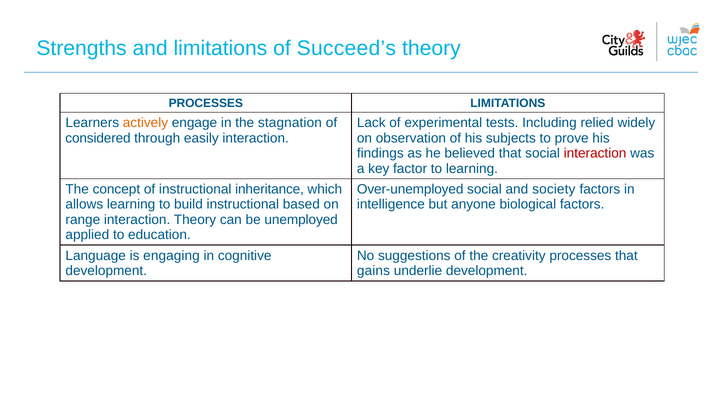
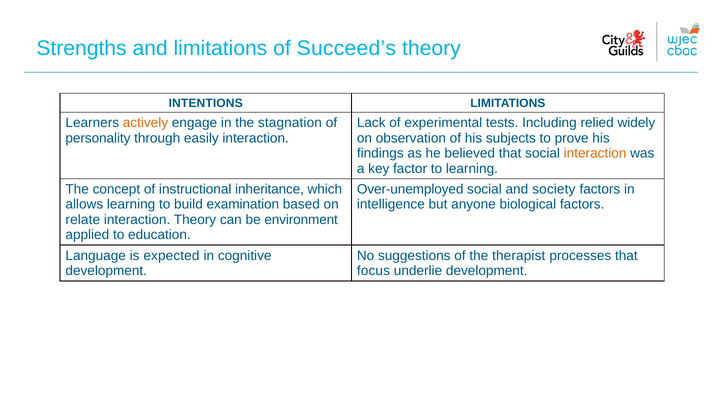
PROCESSES: PROCESSES -> INTENTIONS (206, 103)
considered: considered -> personality (98, 138)
interaction colour: red -> orange (595, 153)
build instructional: instructional -> examination (243, 204)
range: range -> relate (83, 220)
unemployed: unemployed -> environment (301, 220)
engaging: engaging -> expected (171, 256)
creativity: creativity -> therapist (519, 256)
gains: gains -> focus (373, 271)
